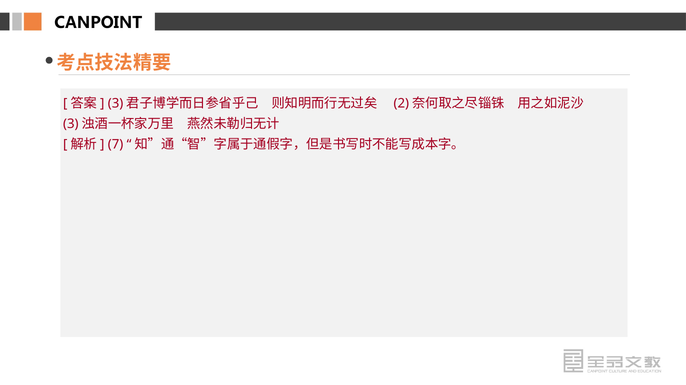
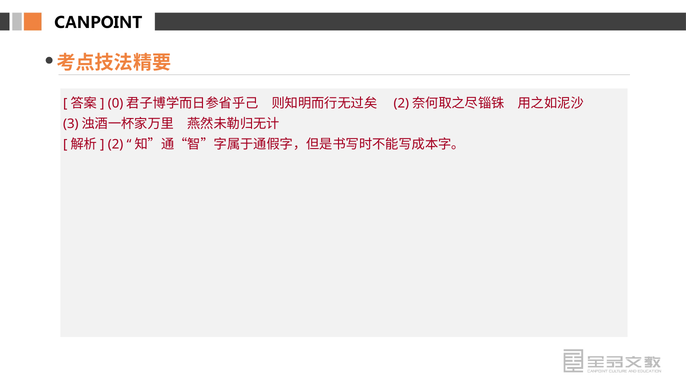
3: 3 -> 0 (116, 103)
7: 7 -> 2 (116, 144)
